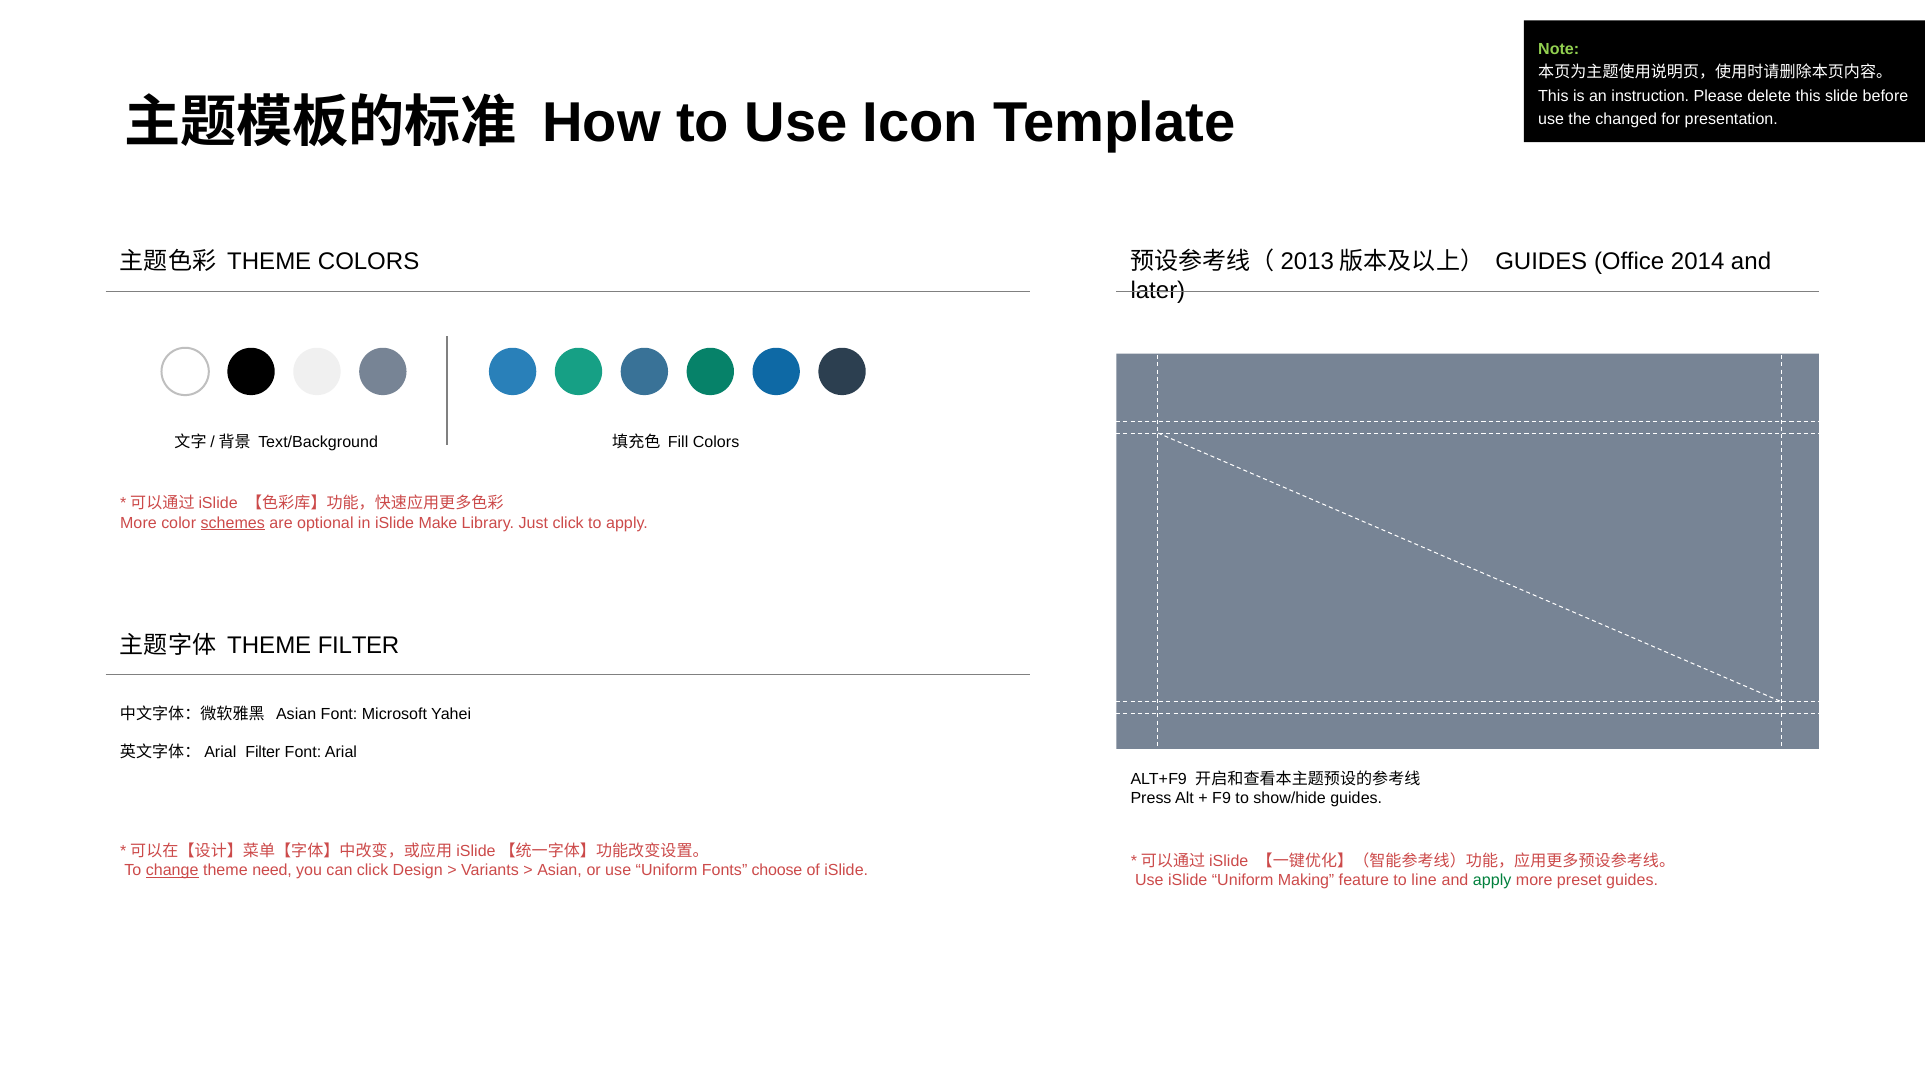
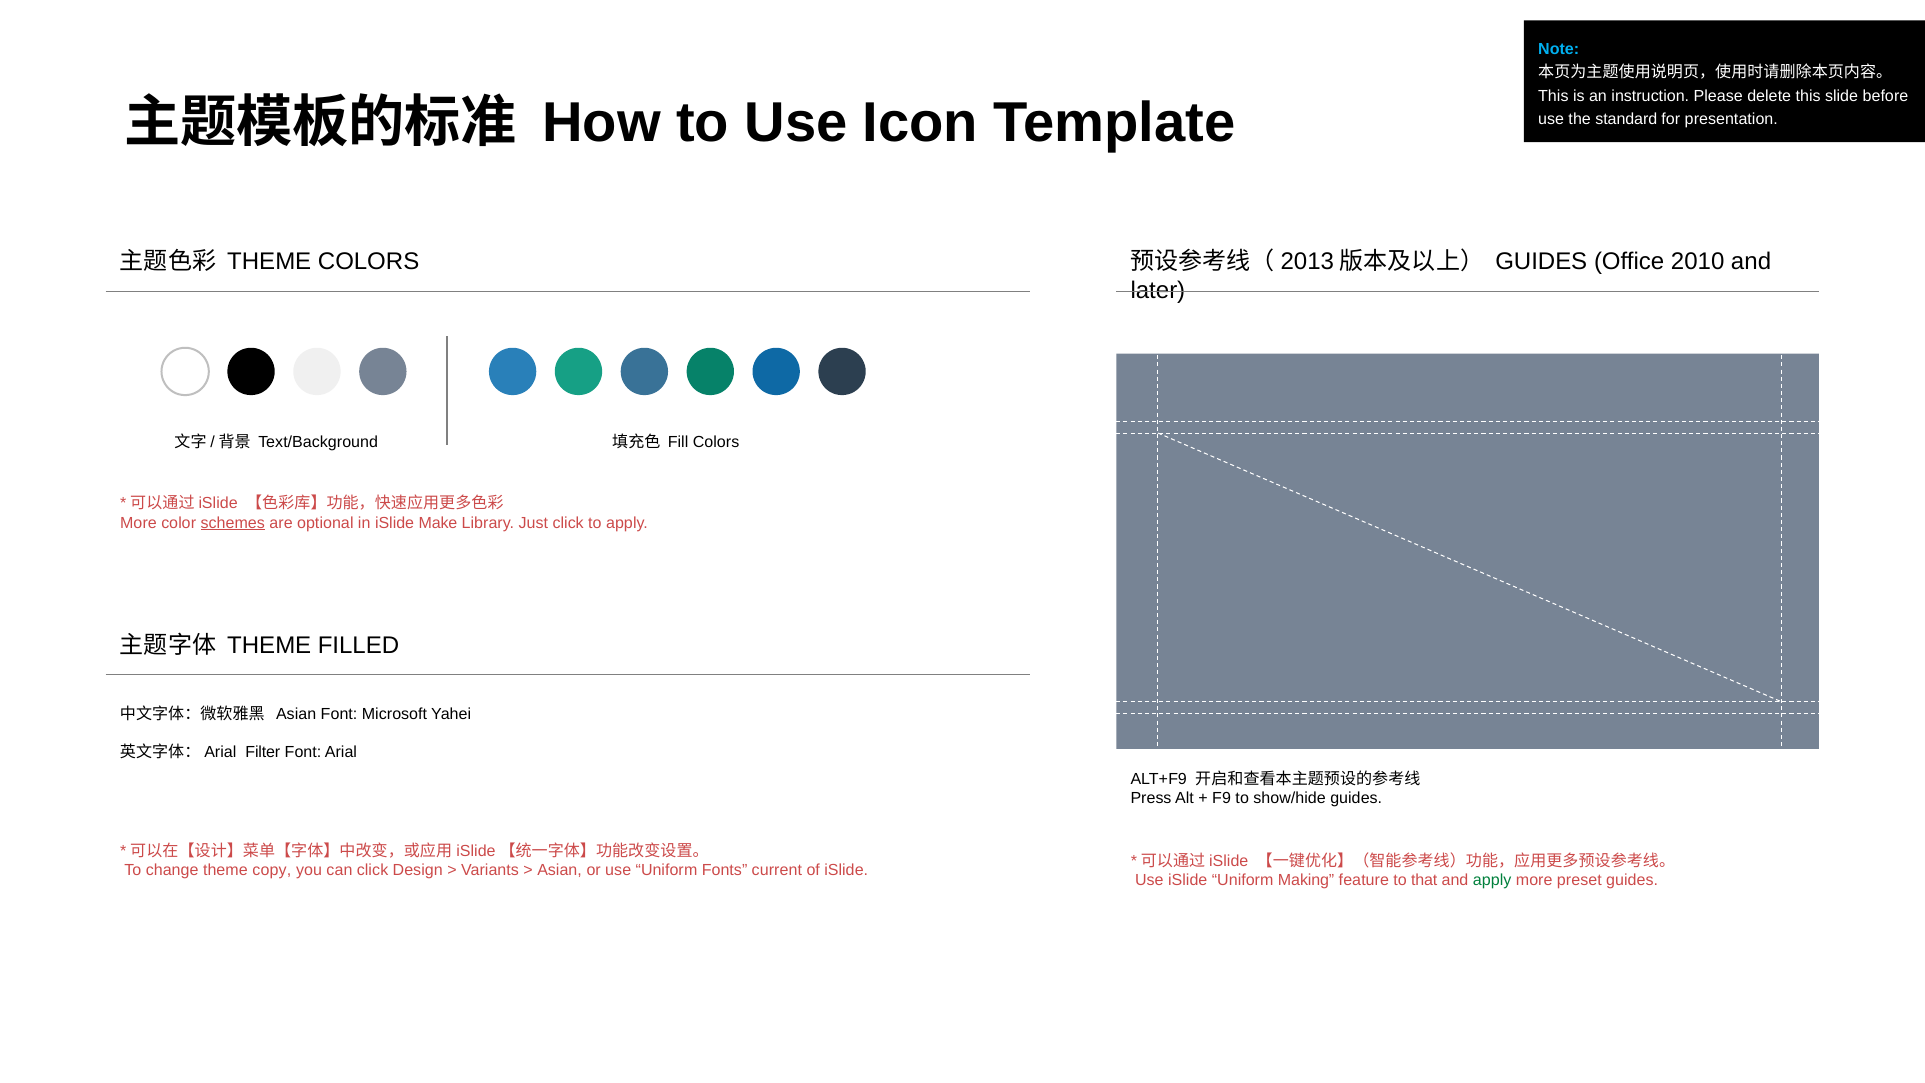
Note colour: light green -> light blue (1559, 50)
changed: changed -> standard (1626, 119)
2014: 2014 -> 2010 (1698, 262)
THEME FILTER: FILTER -> FILLED (358, 646)
change underline: present -> none (172, 870)
need: need -> copy (272, 870)
choose: choose -> current (777, 870)
line: line -> that (1424, 880)
